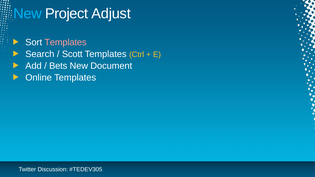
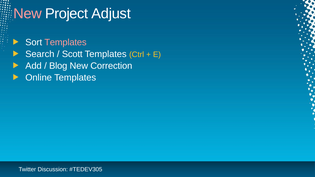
New colour: light blue -> pink (28, 14)
Bets: Bets -> Blog (58, 66)
Document: Document -> Correction (111, 66)
